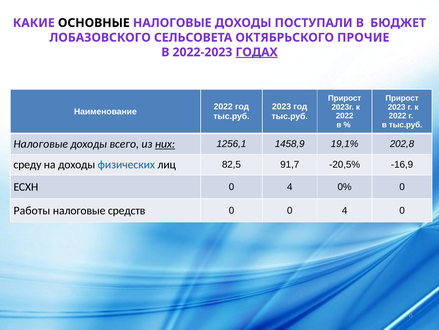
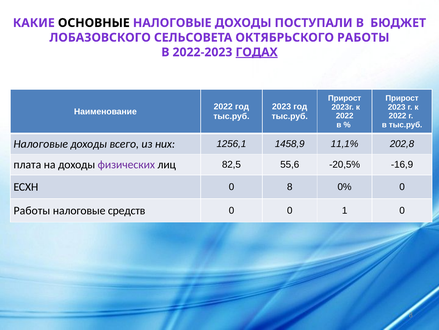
ОКТЯБРЬСКОГО ПРОЧИЕ: ПРОЧИЕ -> РАБОТЫ (363, 37)
них underline: present -> none (165, 144)
19,1%: 19,1% -> 11,1% (345, 144)
среду: среду -> плата (27, 164)
физических colour: blue -> purple (126, 164)
91,7: 91,7 -> 55,6 (290, 164)
ЕСХН 0 4: 4 -> 8 (290, 186)
0 0 4: 4 -> 1 (345, 210)
